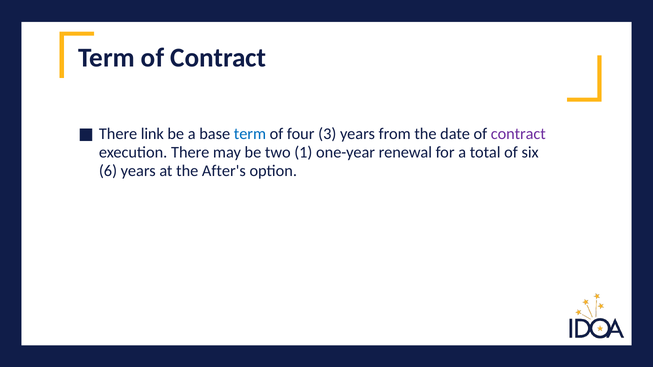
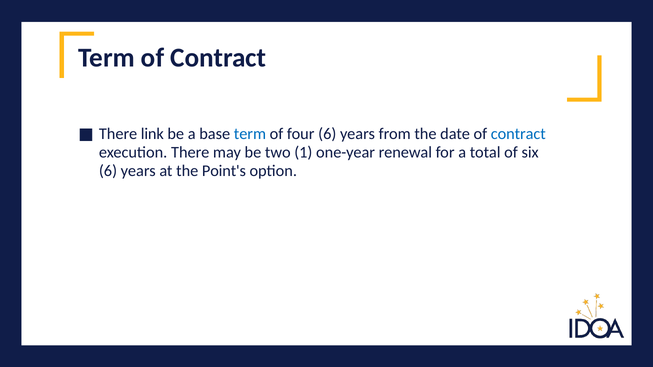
four 3: 3 -> 6 (327, 134)
contract colour: purple -> blue (518, 134)
After's: After's -> Point's (224, 171)
